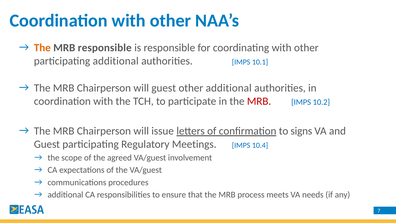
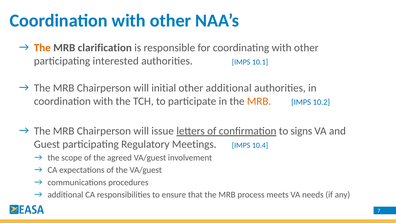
MRB responsible: responsible -> clarification (105, 48)
participating additional: additional -> interested (116, 61)
will guest: guest -> initial (164, 88)
MRB colour: red -> orange (259, 101)
